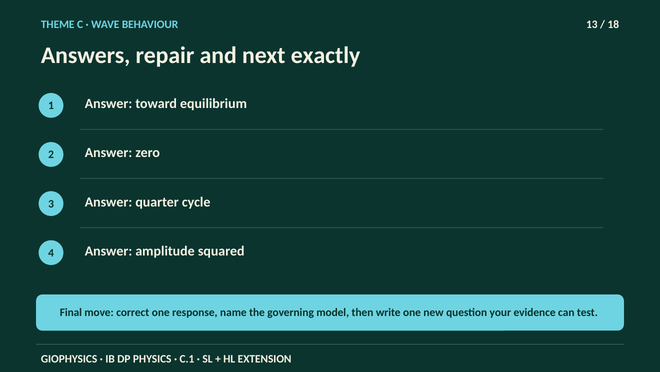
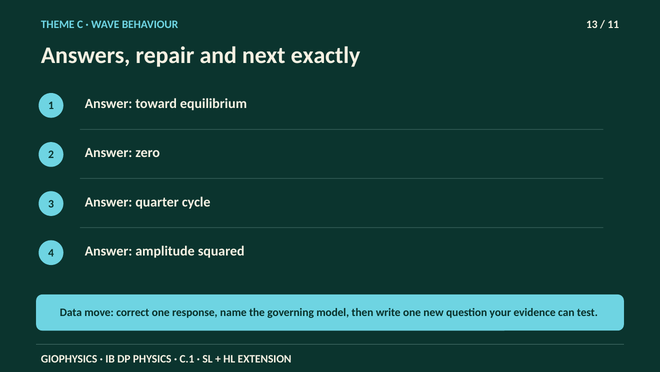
18: 18 -> 11 (613, 24)
Final: Final -> Data (71, 312)
